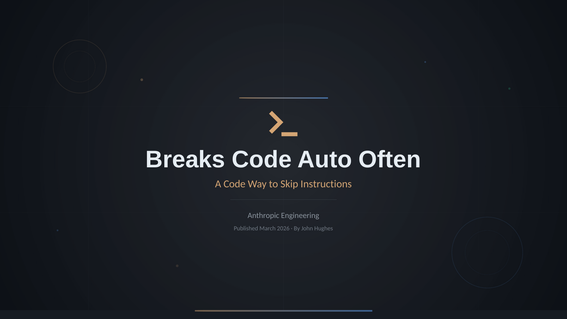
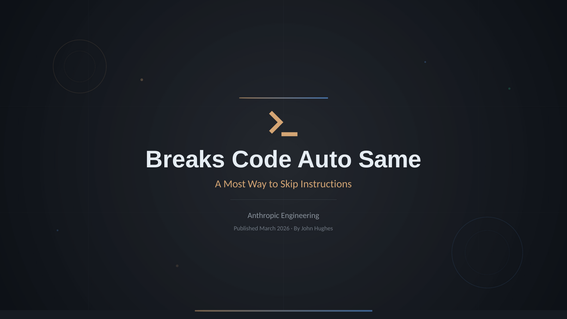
Often: Often -> Same (390, 160)
A Code: Code -> Most (235, 184)
